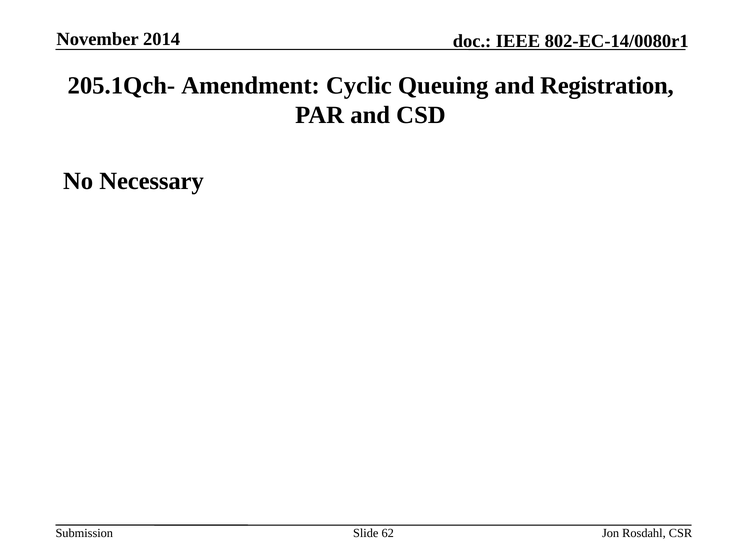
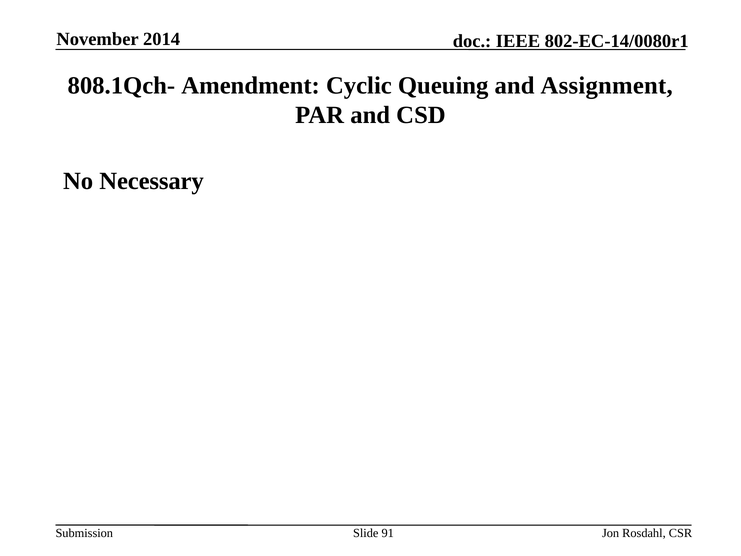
205.1Qch-: 205.1Qch- -> 808.1Qch- (121, 86)
Registration: Registration -> Assignment (607, 86)
62: 62 -> 91 (388, 533)
